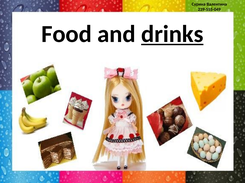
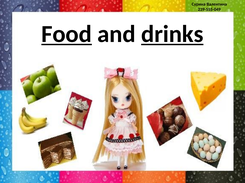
Food underline: none -> present (67, 34)
